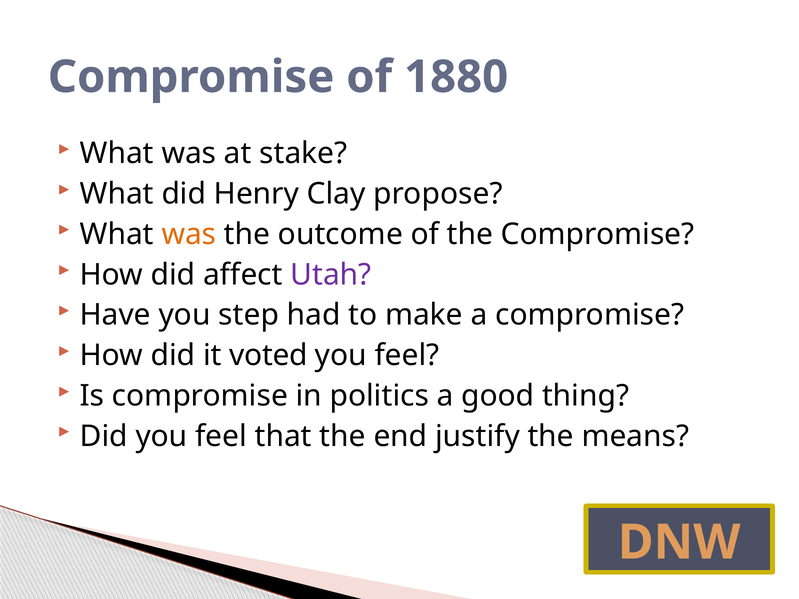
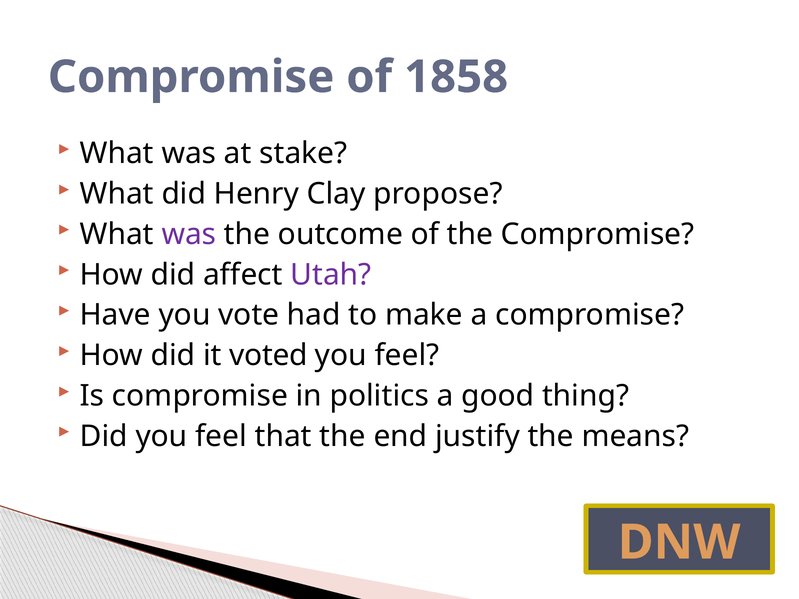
1880: 1880 -> 1858 (456, 77)
was colour: orange -> purple (189, 234)
step: step -> vote (249, 315)
